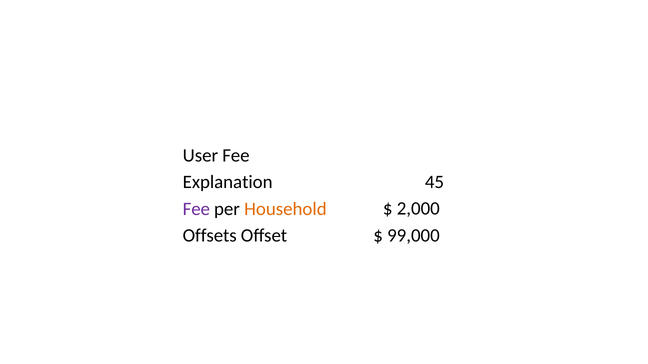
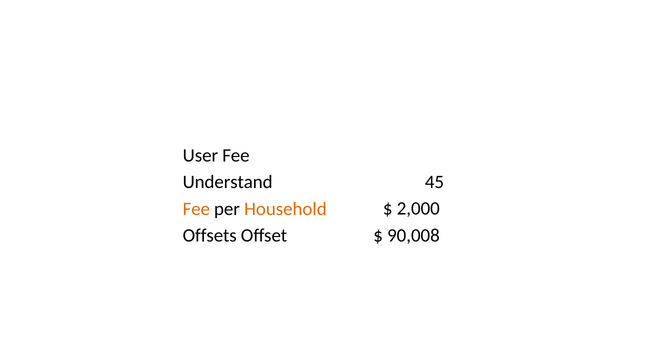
Explanation: Explanation -> Understand (228, 182)
Fee colour: purple -> orange (196, 209)
99,000: 99,000 -> 90,008 (413, 236)
